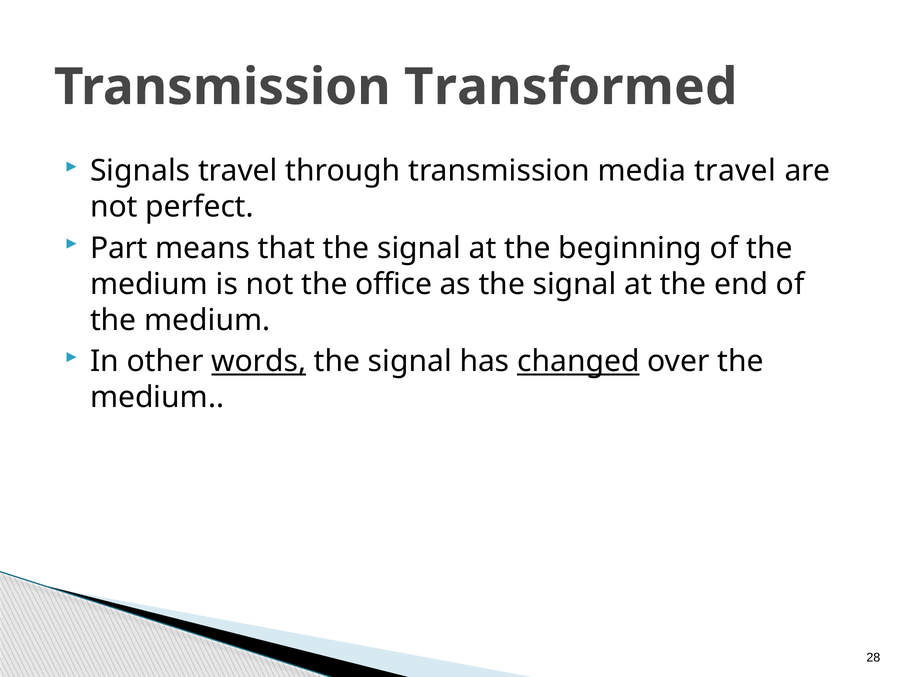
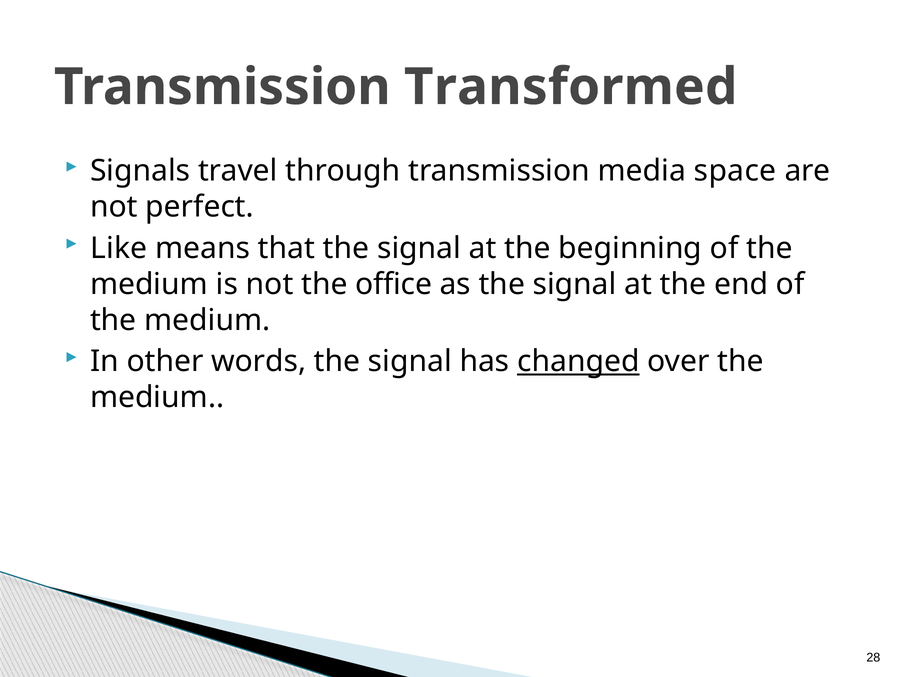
media travel: travel -> space (735, 171)
Part: Part -> Like (119, 248)
words underline: present -> none (259, 361)
